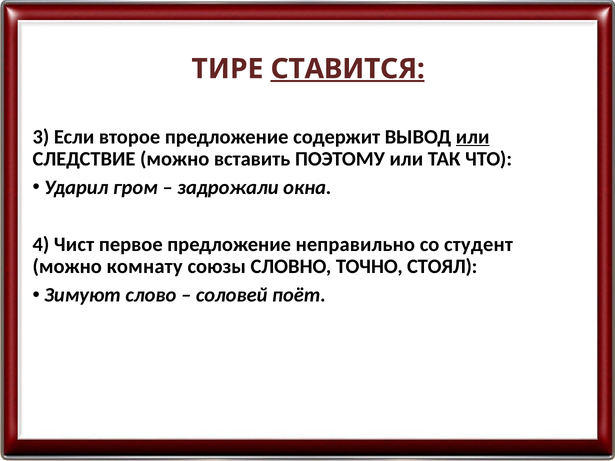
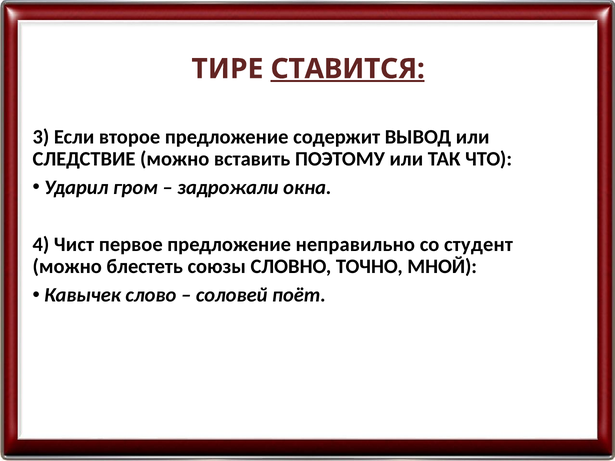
или underline: present -> none (473, 137)
комнату: комнату -> блестеть (145, 267)
СТОЯЛ: СТОЯЛ -> МНОЙ (442, 267)
Зимуют: Зимуют -> Кавычек (83, 295)
